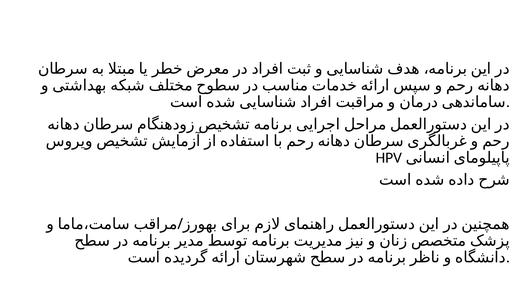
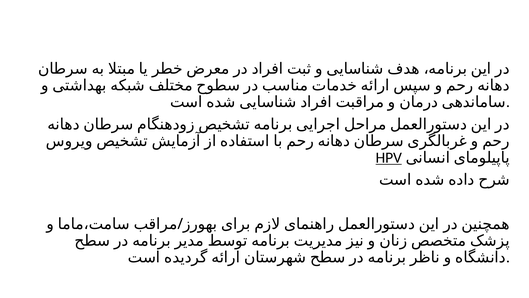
HPV underline: none -> present (389, 157)
